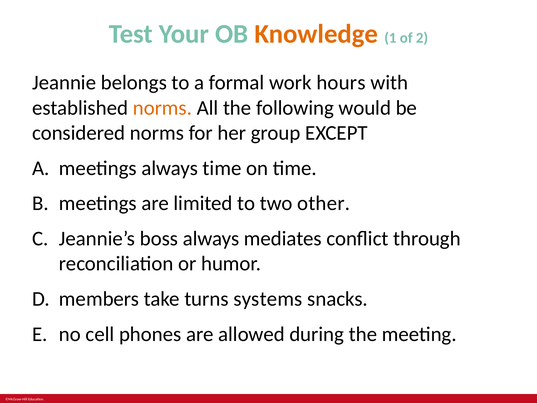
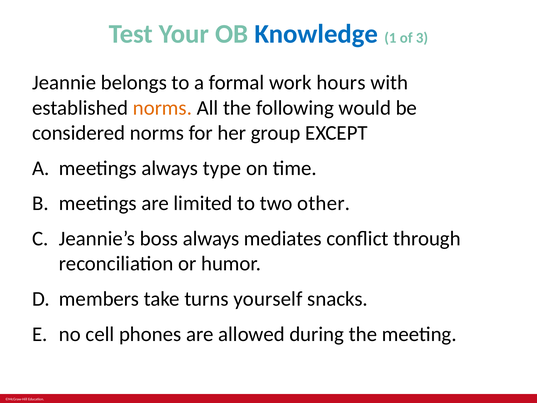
Knowledge colour: orange -> blue (316, 34)
2: 2 -> 3 (422, 38)
always time: time -> type (222, 168)
systems: systems -> yourself (268, 299)
